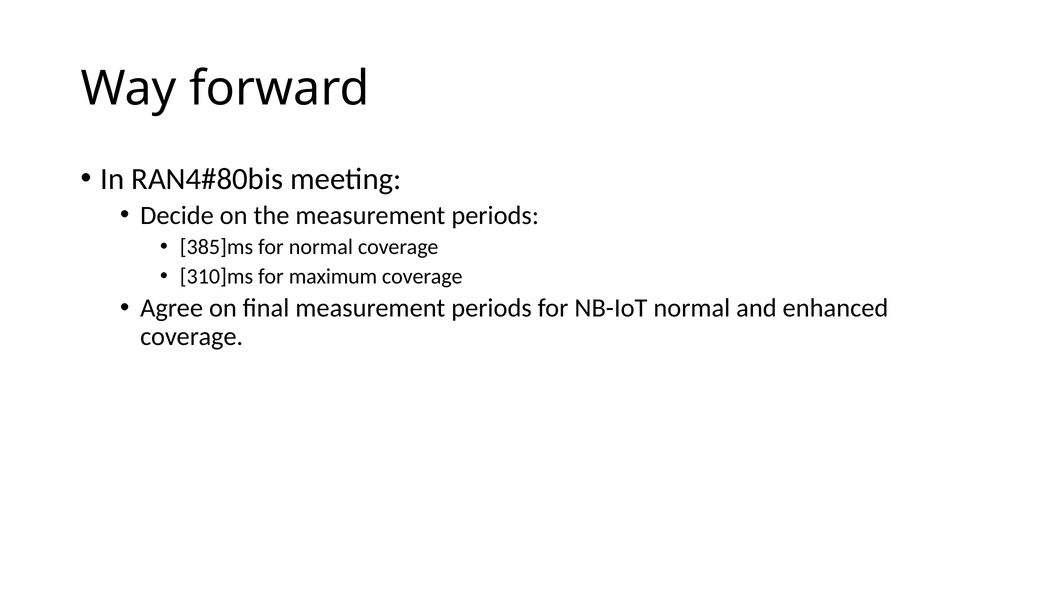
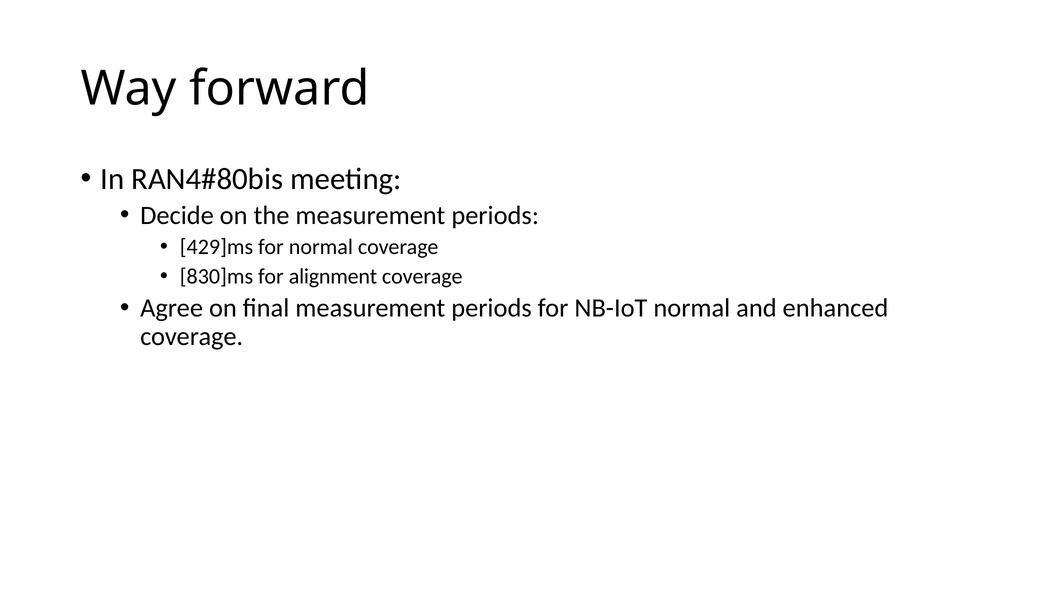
385]ms: 385]ms -> 429]ms (216, 247)
310]ms: 310]ms -> 830]ms (216, 276)
maximum: maximum -> alignment (333, 276)
